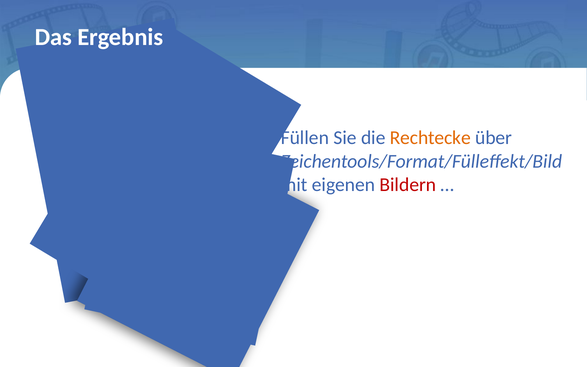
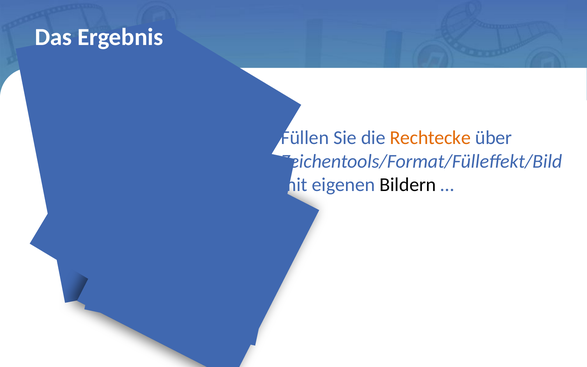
Bildern colour: red -> black (408, 185)
